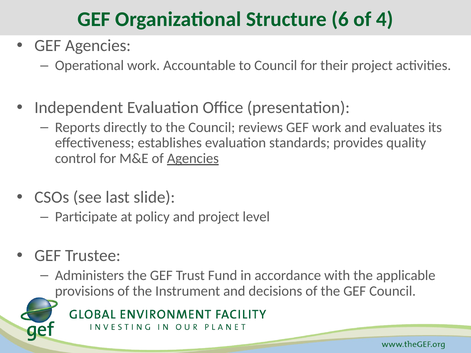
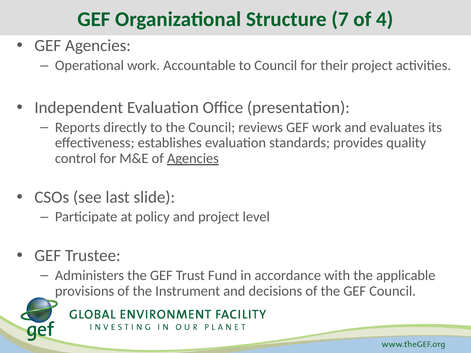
6: 6 -> 7 (340, 19)
